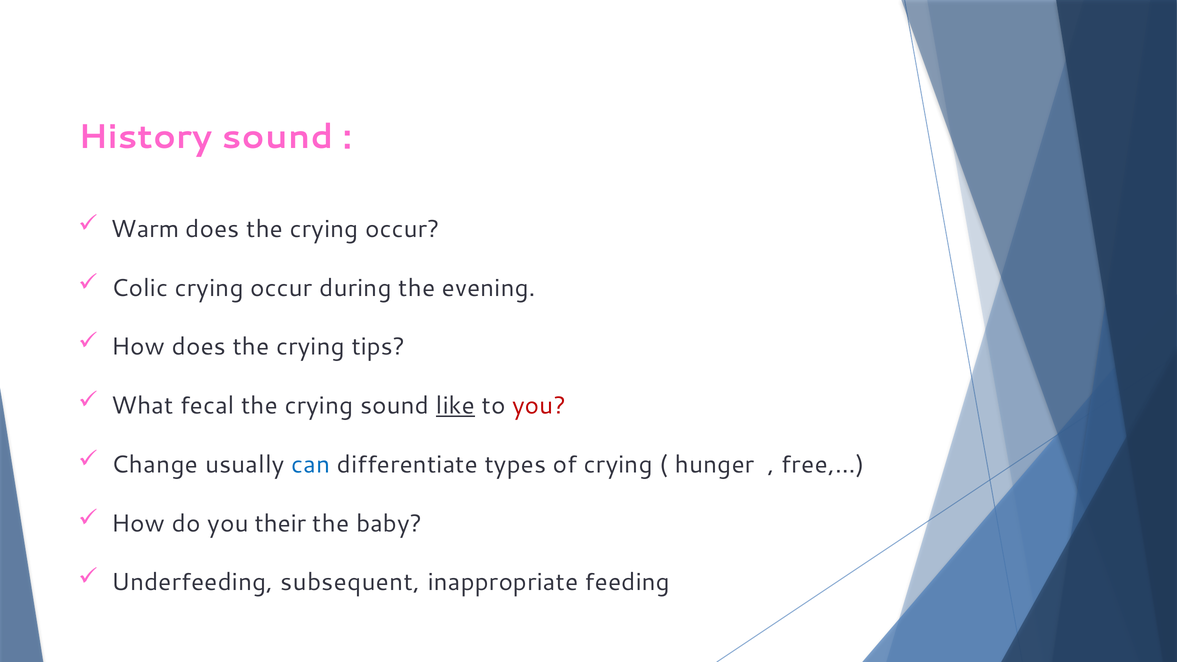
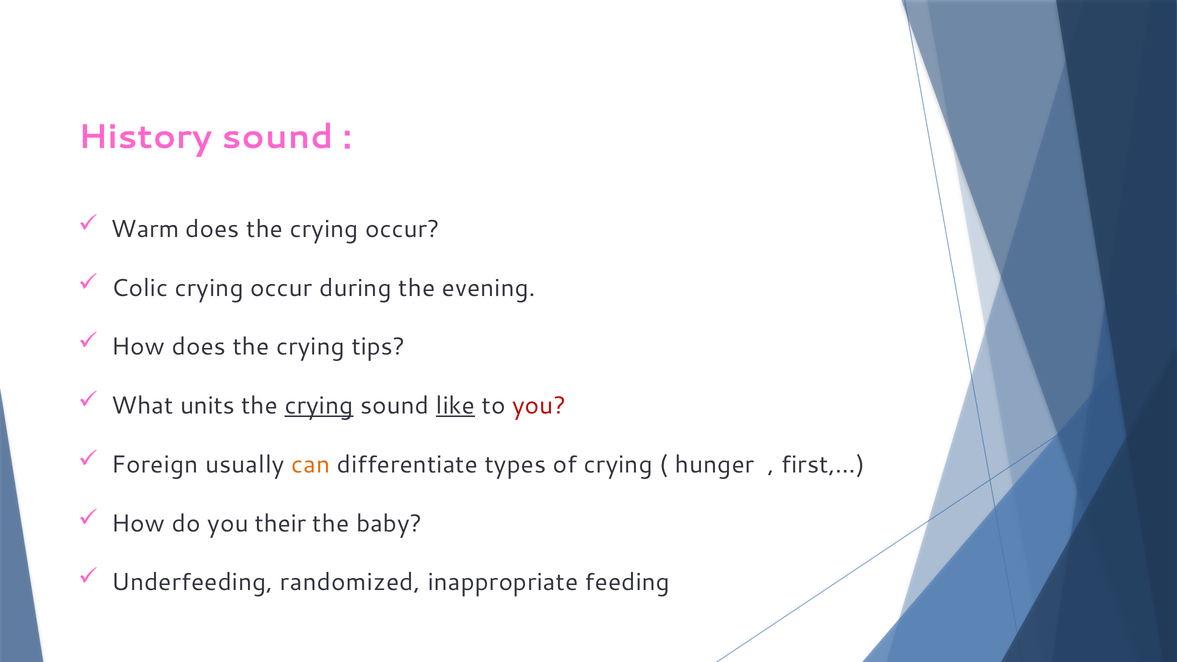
fecal: fecal -> units (207, 406)
crying underline: none -> present (319, 406)
Change: Change -> Foreign (155, 465)
can colour: blue -> orange (311, 465)
free,…: free,… -> first,… (823, 465)
subsequent: subsequent -> randomized (350, 582)
